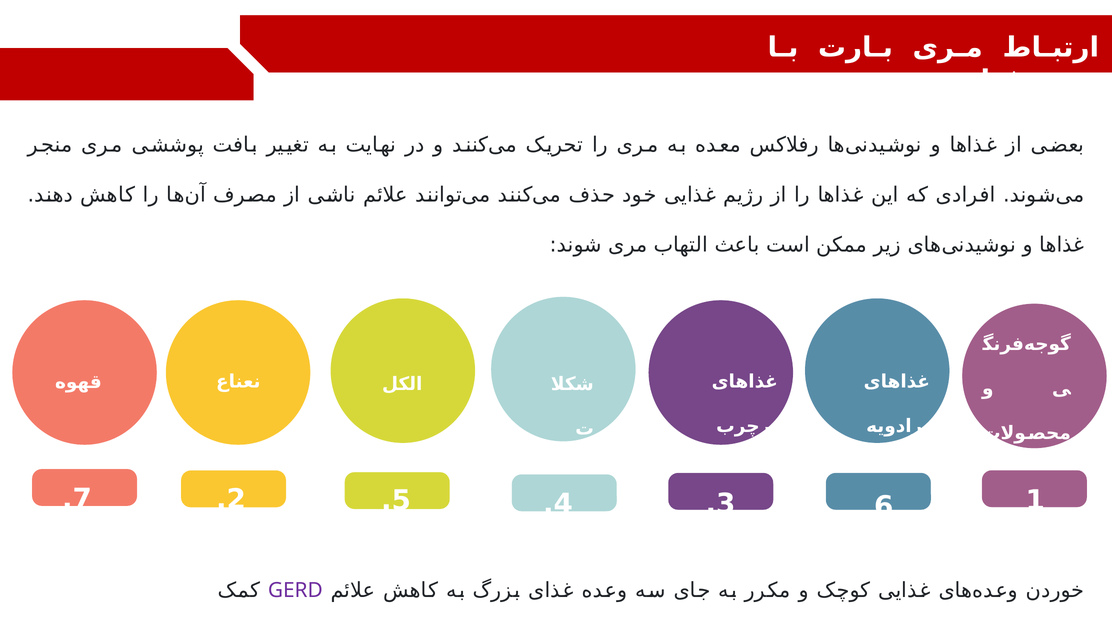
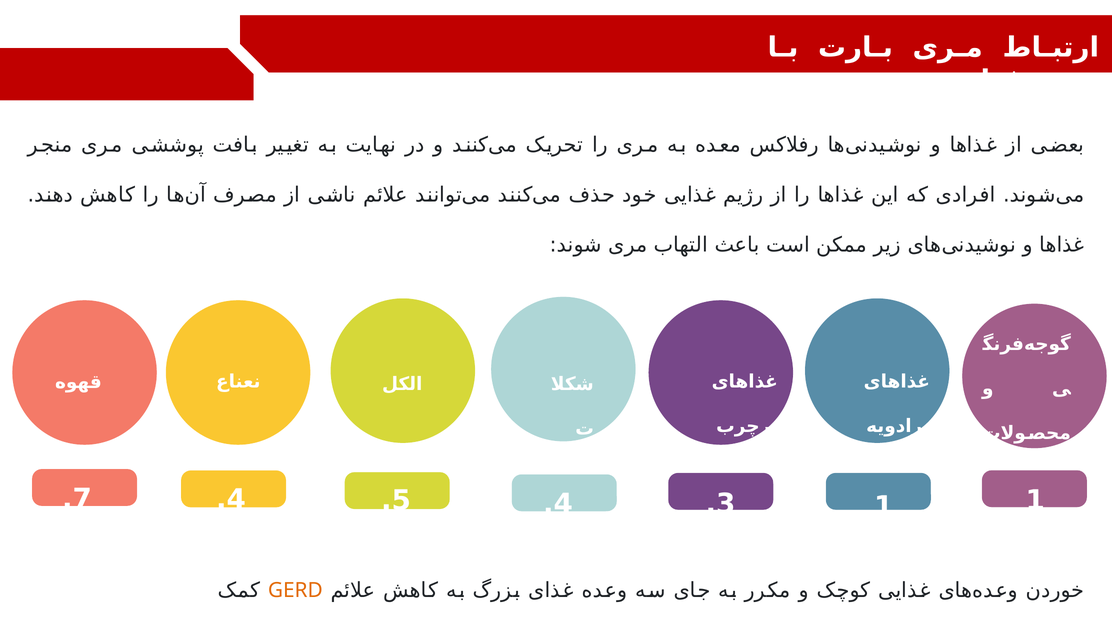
2: 2 -> 4 (236, 499)
6: 6 -> 1 (884, 506)
GERD colour: purple -> orange (295, 590)
